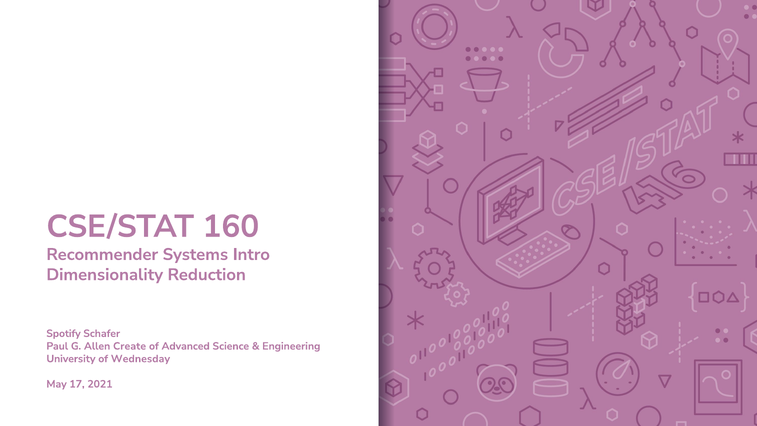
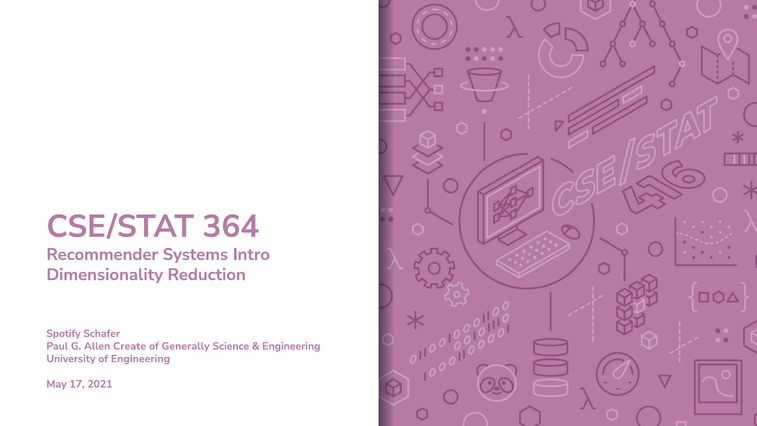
160: 160 -> 364 (231, 226)
Advanced: Advanced -> Generally (186, 346)
of Wednesday: Wednesday -> Engineering (140, 359)
